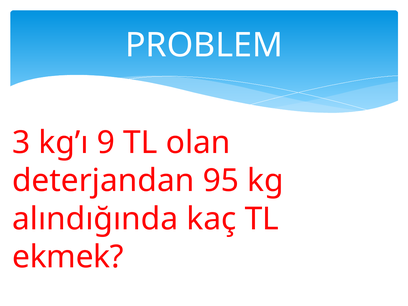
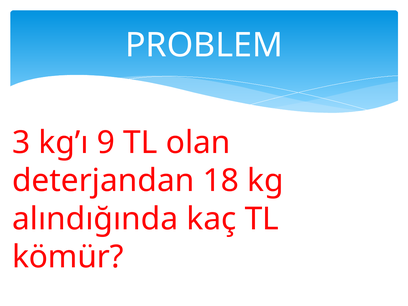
95: 95 -> 18 (221, 181)
ekmek: ekmek -> kömür (68, 257)
